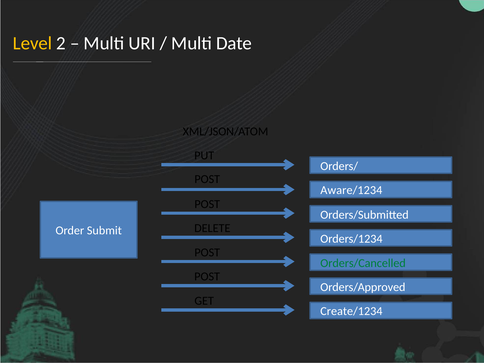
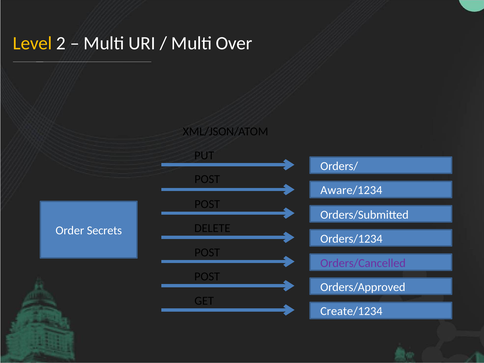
Date: Date -> Over (234, 43)
Submit: Submit -> Secrets (104, 231)
Orders/Cancelled colour: green -> purple (363, 263)
